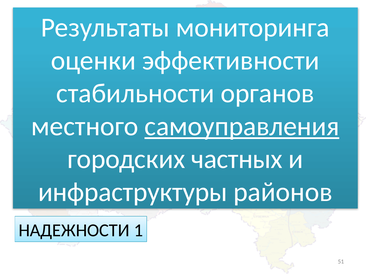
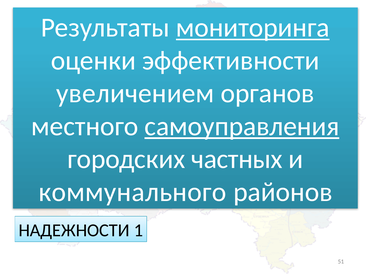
мониторинга underline: none -> present (253, 28)
стабильности: стабильности -> увеличением (135, 94)
инфраструктуры: инфраструктуры -> коммунального (132, 192)
